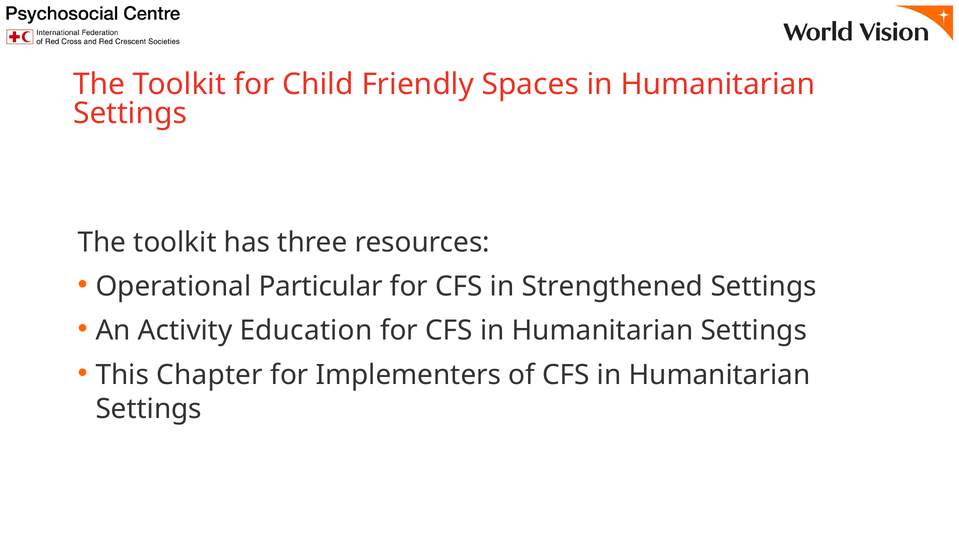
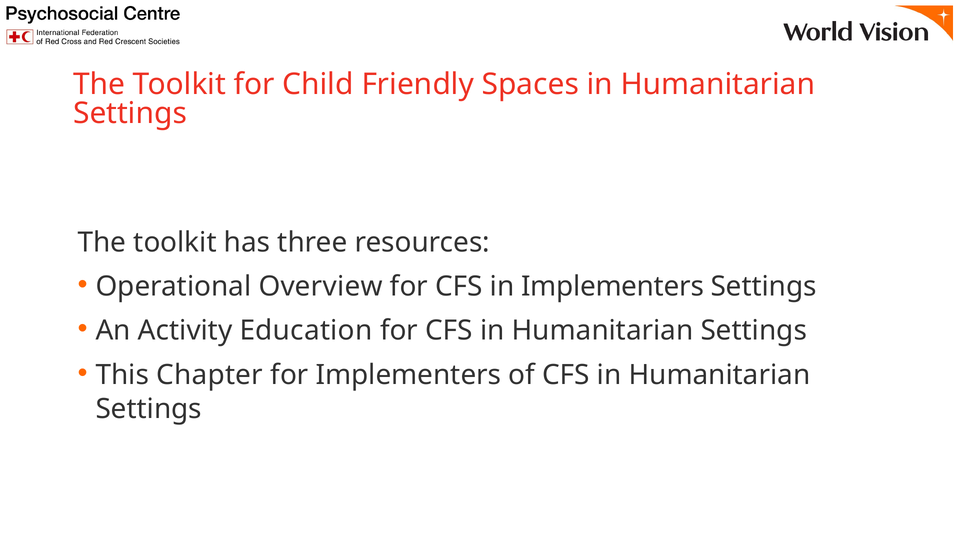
Particular: Particular -> Overview (321, 287)
in Strengthened: Strengthened -> Implementers (613, 287)
